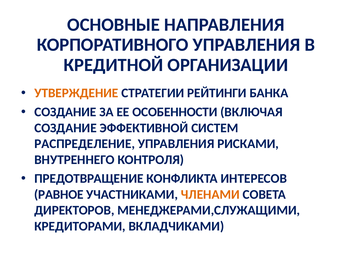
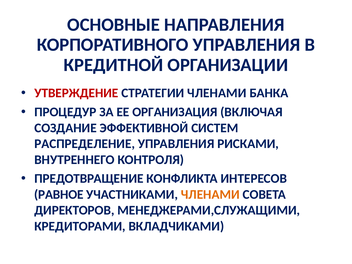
УТВЕРЖДЕНИЕ colour: orange -> red (76, 93)
СТРАТЕГИИ РЕЙТИНГИ: РЕЙТИНГИ -> ЧЛЕНАМИ (217, 93)
СОЗДАНИЕ: СОЗДАНИЕ -> ПРОЦЕДУР (65, 112)
ОСОБЕННОСТИ: ОСОБЕННОСТИ -> ОРГАНИЗАЦИЯ (175, 112)
